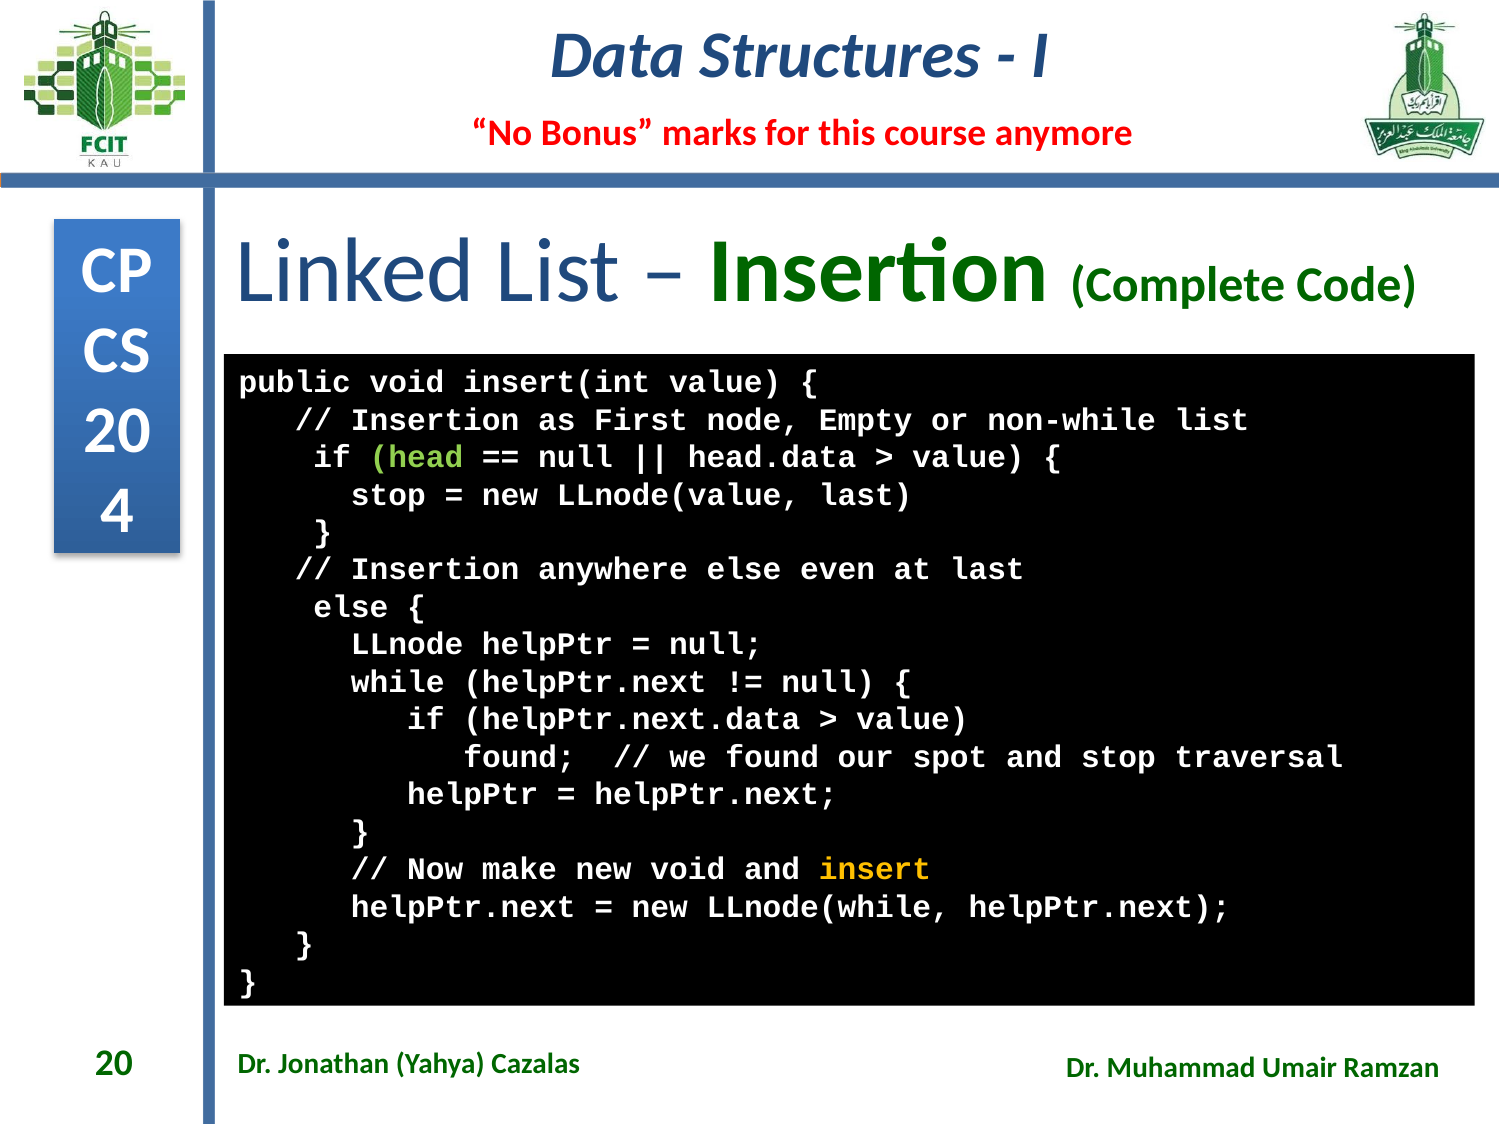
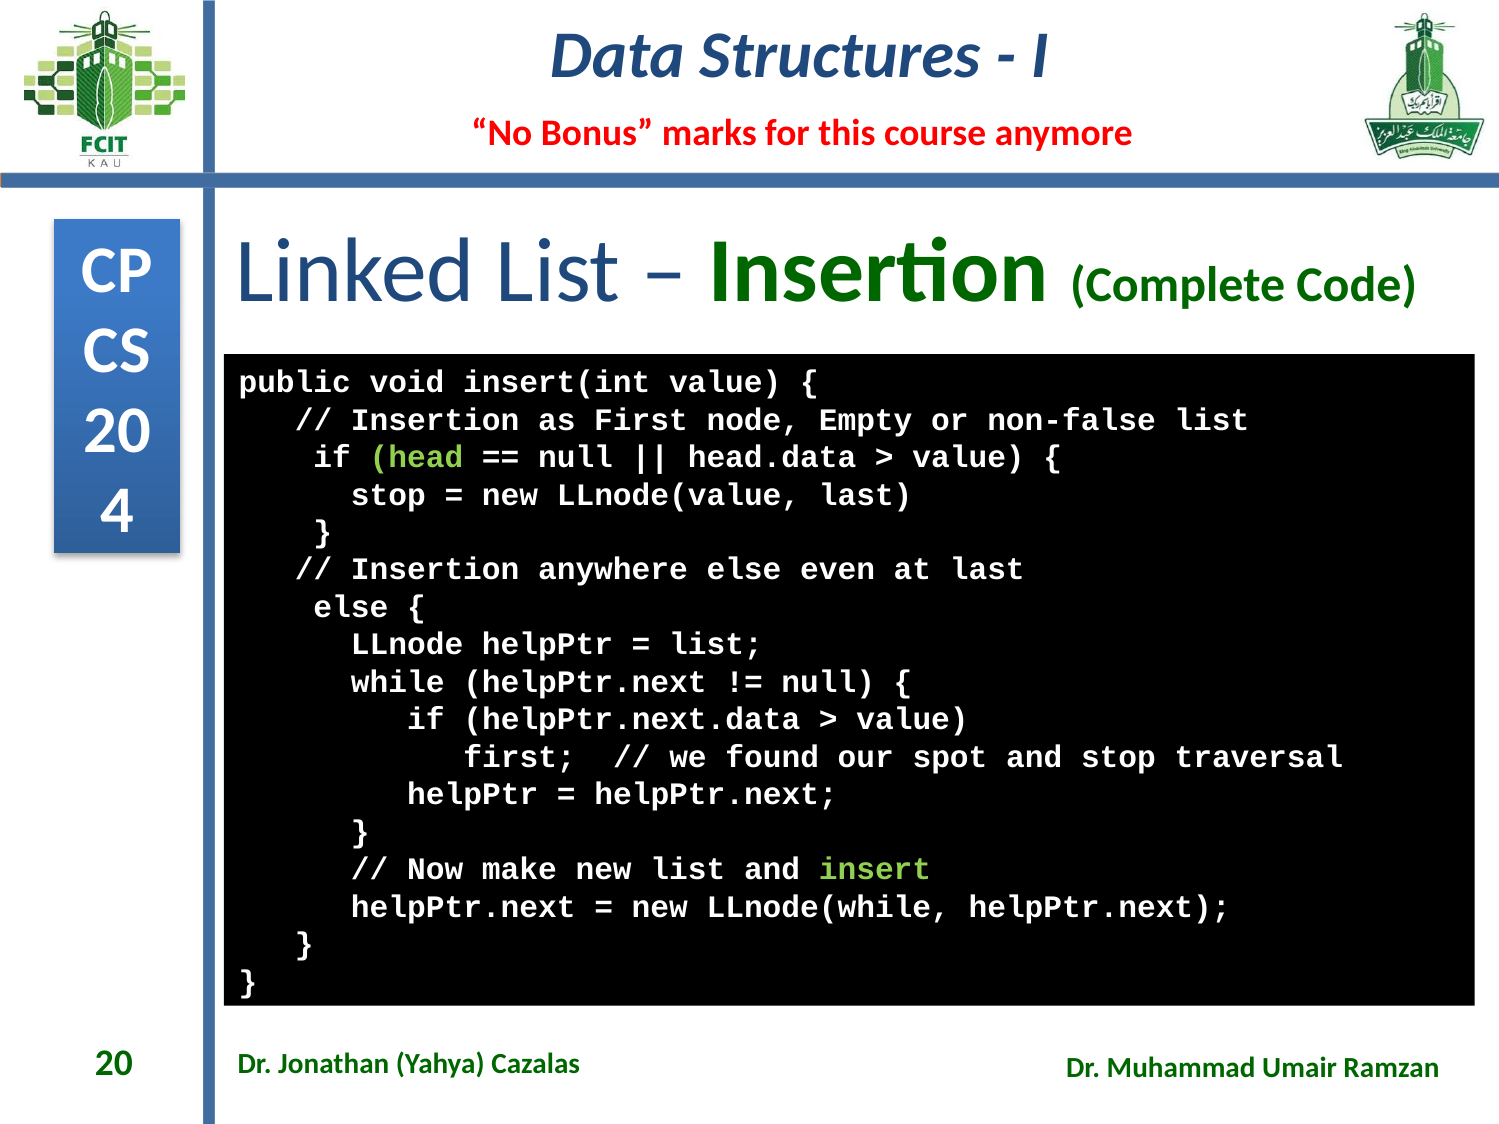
non-while: non-while -> non-false (1072, 420)
null: null -> list (716, 645)
found: found -> first (520, 757)
new void: void -> list (688, 870)
insert colour: yellow -> light green (875, 870)
